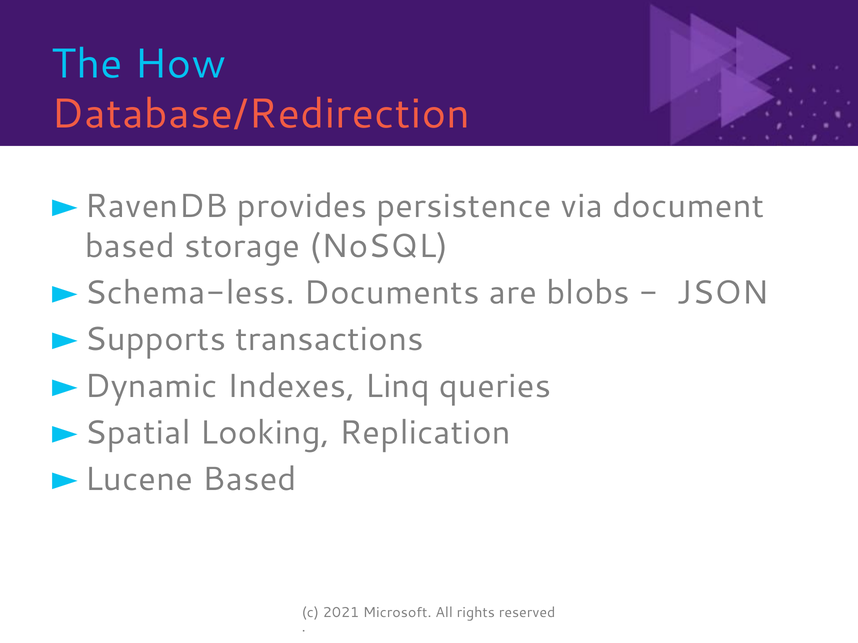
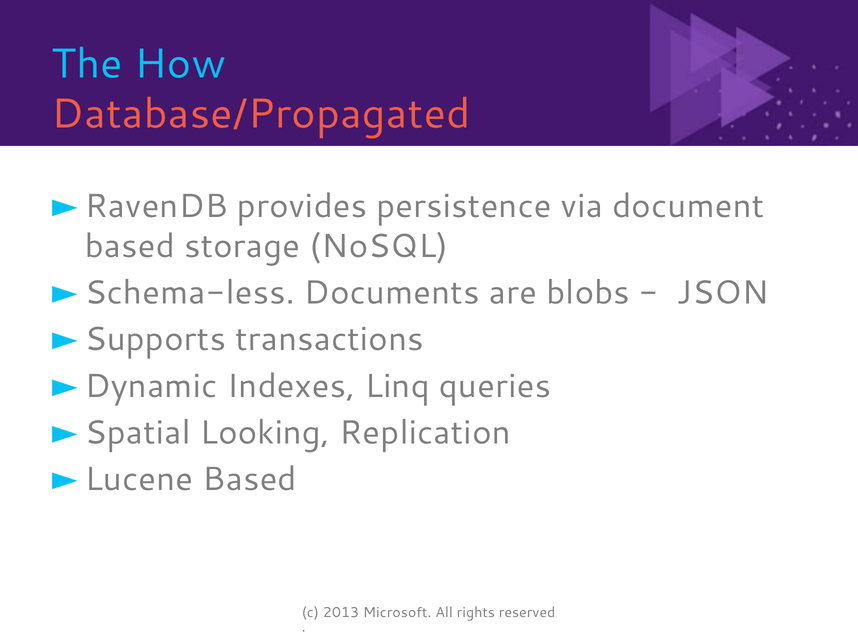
Database/Redirection: Database/Redirection -> Database/Propagated (261, 114)
2021: 2021 -> 2013 (341, 613)
